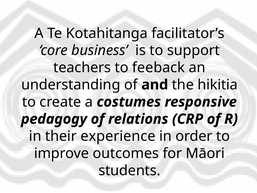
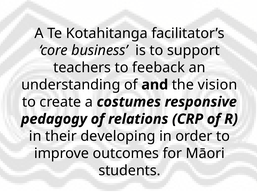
hikitia: hikitia -> vision (218, 85)
experience: experience -> developing (118, 136)
